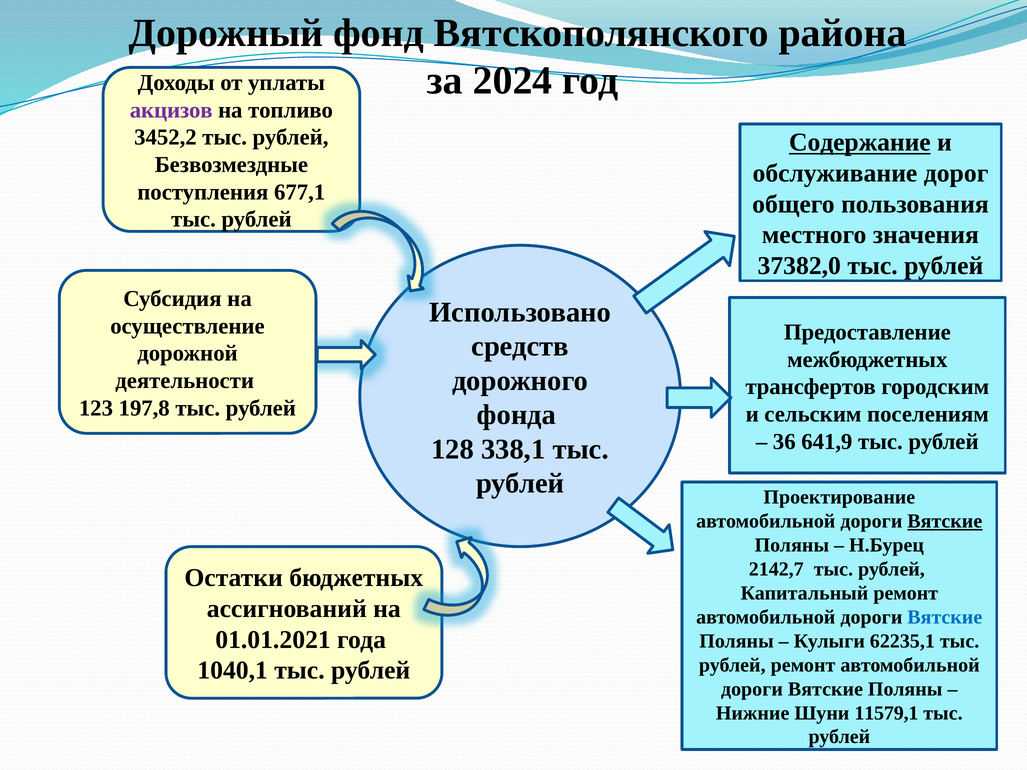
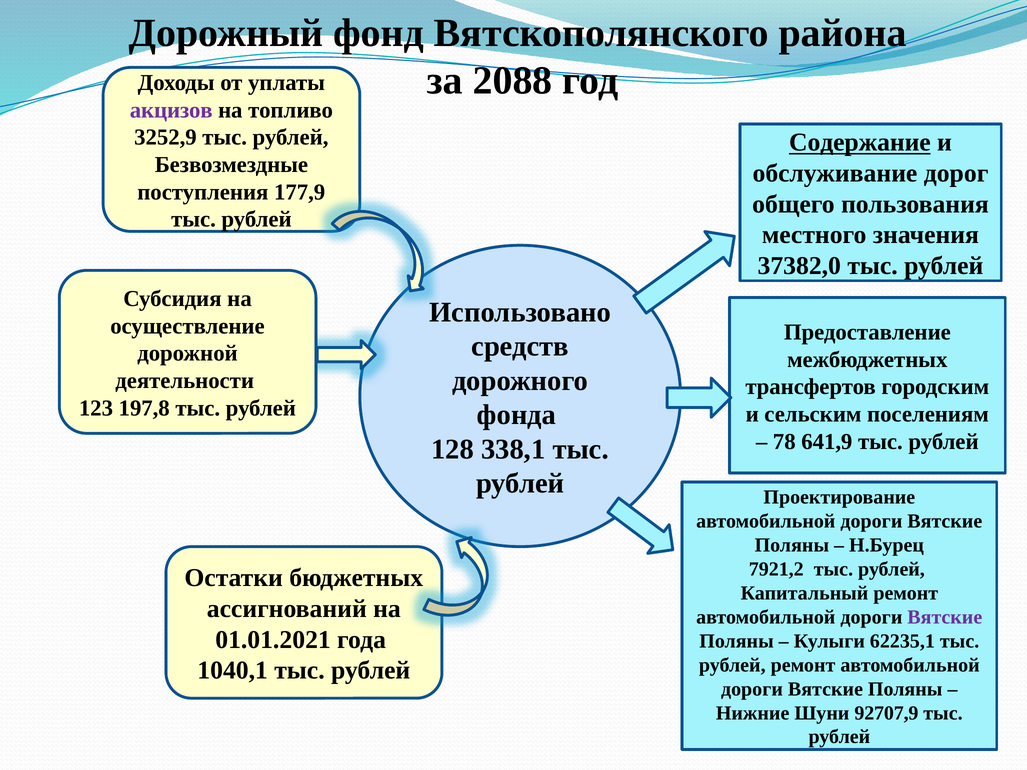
2024: 2024 -> 2088 (513, 81)
3452,2: 3452,2 -> 3252,9 (165, 137)
677,1: 677,1 -> 177,9 (300, 192)
36: 36 -> 78 (784, 442)
Вятские underline: present -> none (945, 521)
2142,7: 2142,7 -> 7921,2 (776, 569)
Вятские colour: blue -> purple (945, 617)
11579,1: 11579,1 -> 92707,9 (886, 713)
